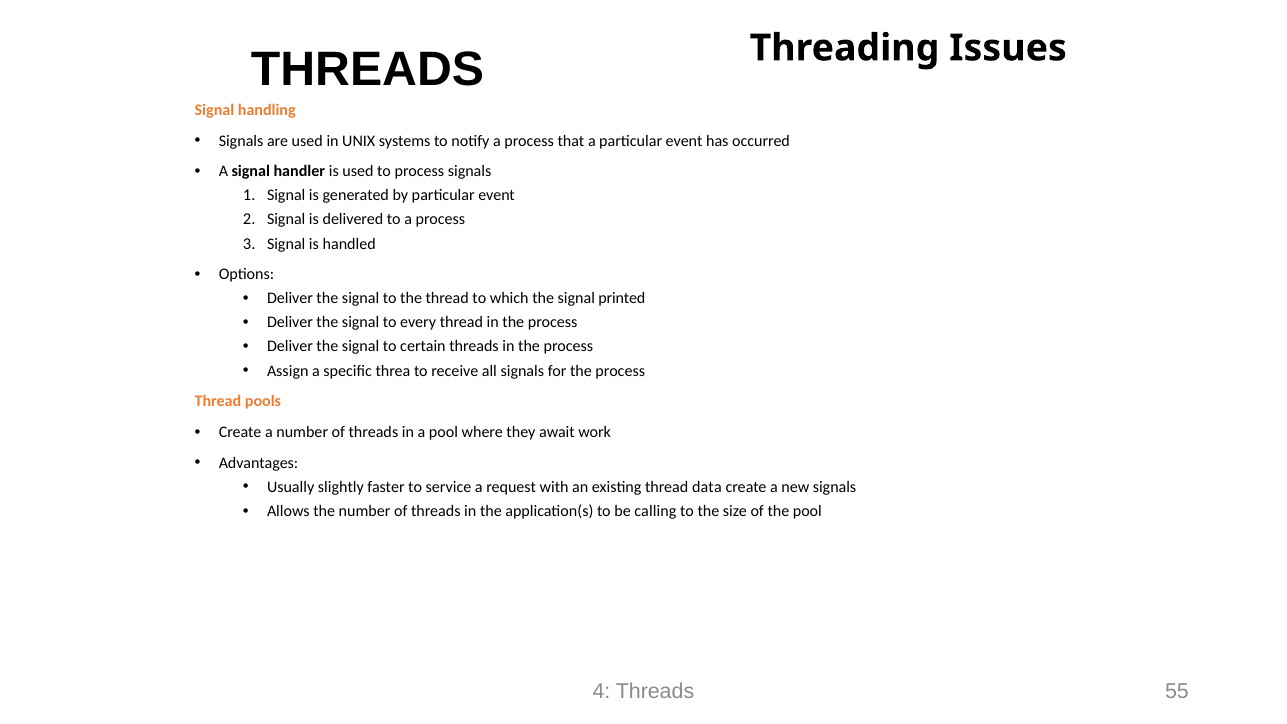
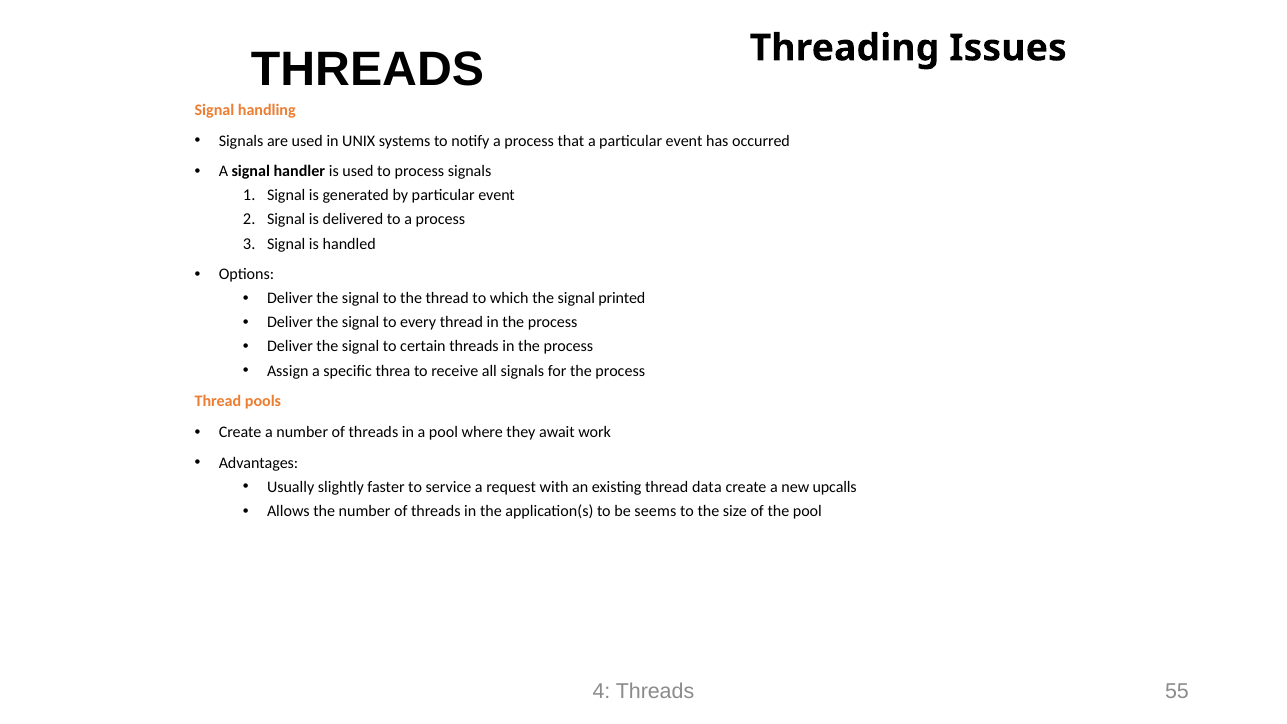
new signals: signals -> upcalls (835, 487)
calling: calling -> seems (655, 511)
